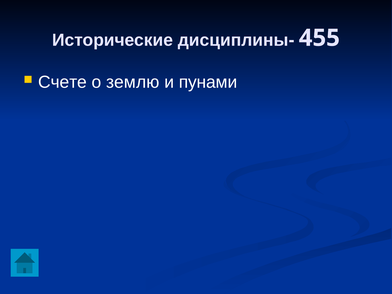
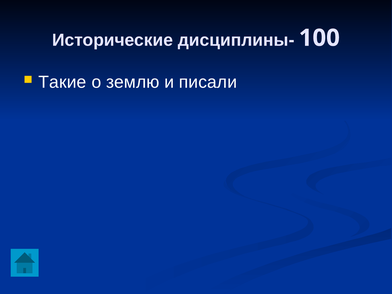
455: 455 -> 100 (319, 38)
Счете: Счете -> Такие (62, 82)
пунами: пунами -> писали (208, 82)
